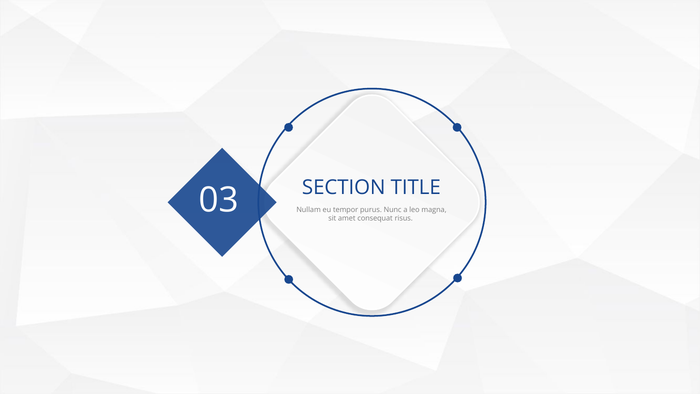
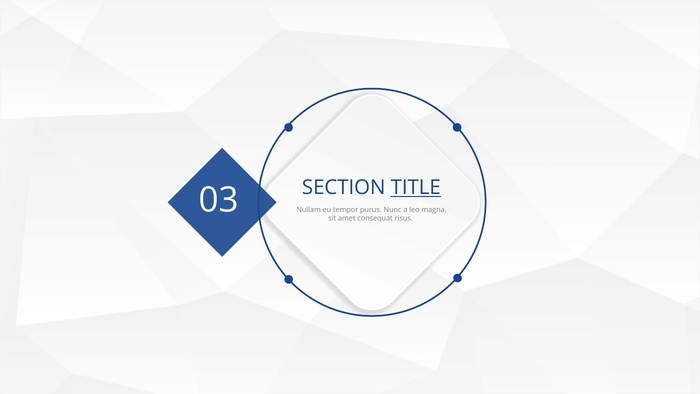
TITLE underline: none -> present (416, 188)
